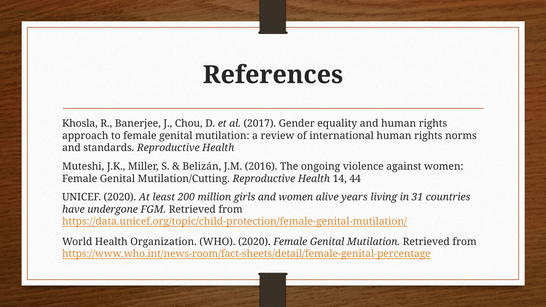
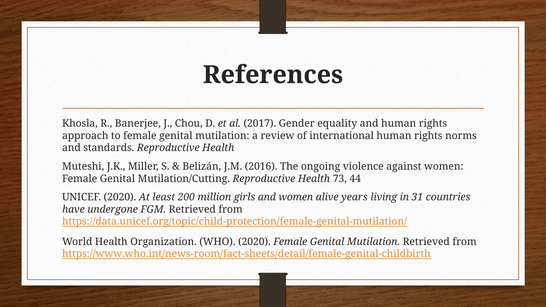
14: 14 -> 73 (340, 179)
https://www.who.int/news-room/fact-sheets/detail/female-genital-percentage: https://www.who.int/news-room/fact-sheets/detail/female-genital-percentage -> https://www.who.int/news-room/fact-sheets/detail/female-genital-childbirth (246, 254)
